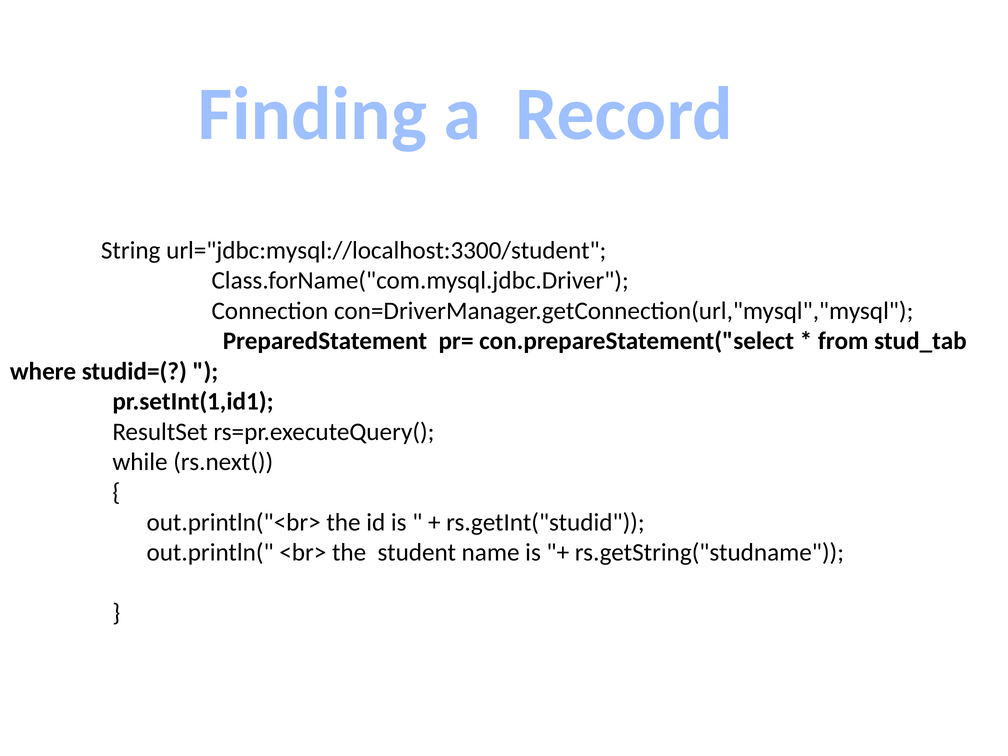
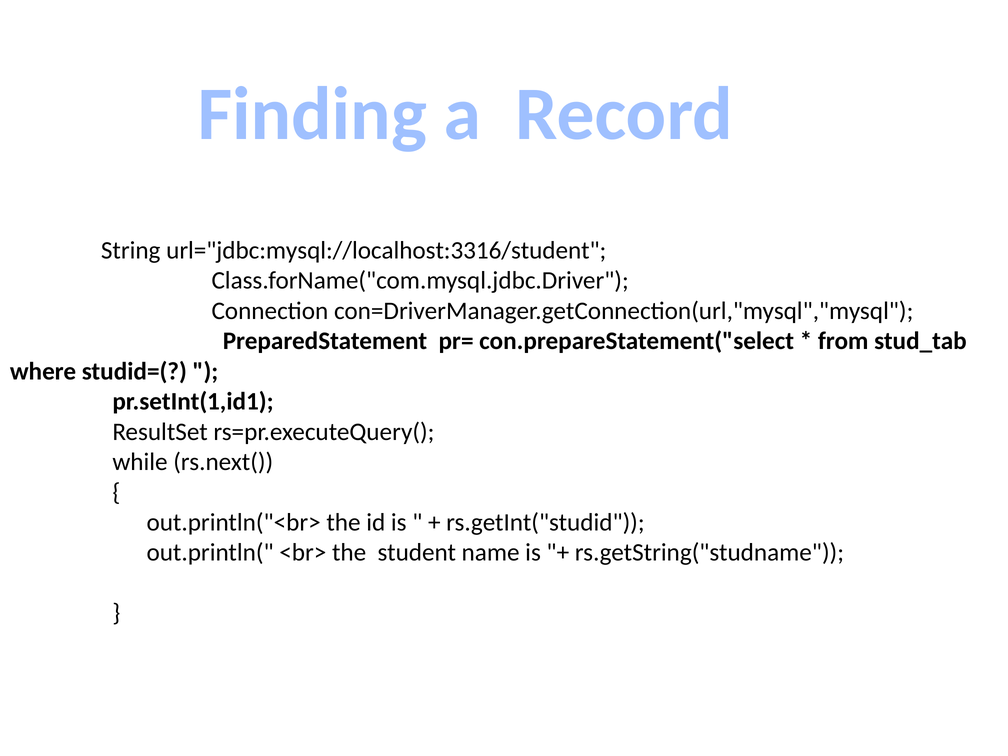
url="jdbc:mysql://localhost:3300/student: url="jdbc:mysql://localhost:3300/student -> url="jdbc:mysql://localhost:3316/student (386, 250)
